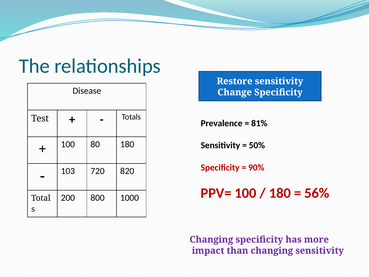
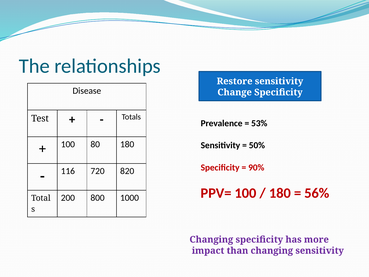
81%: 81% -> 53% (259, 123)
103: 103 -> 116 (68, 171)
